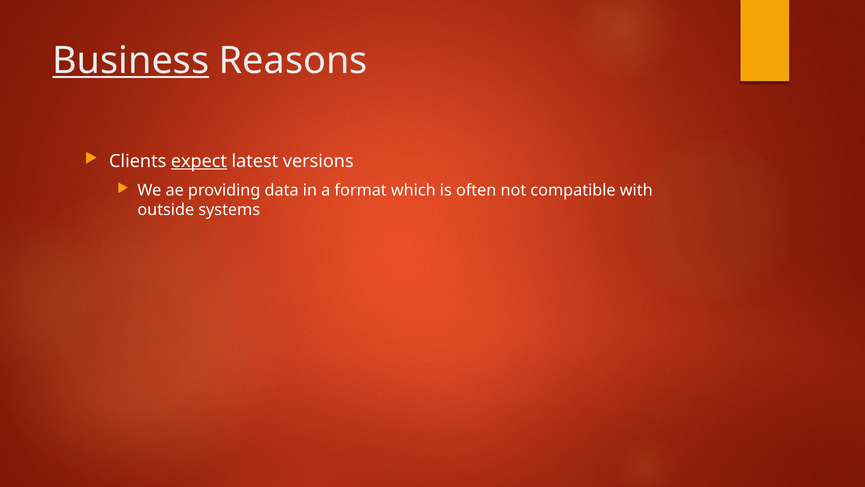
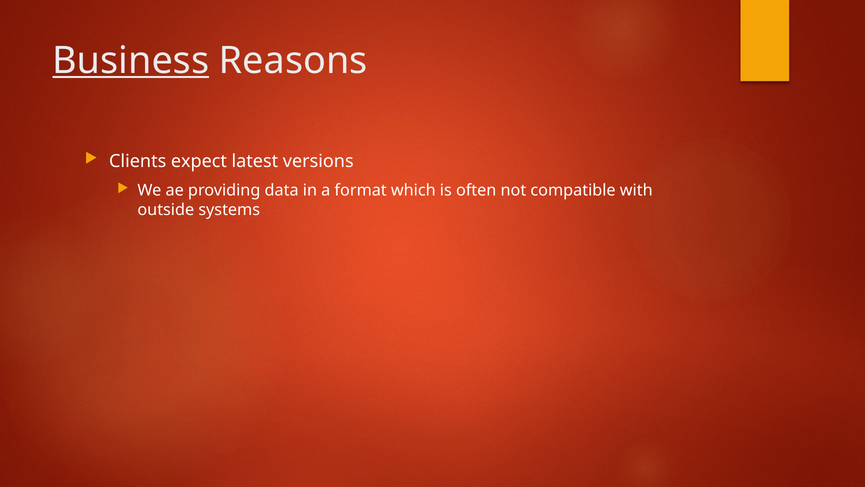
expect underline: present -> none (199, 161)
